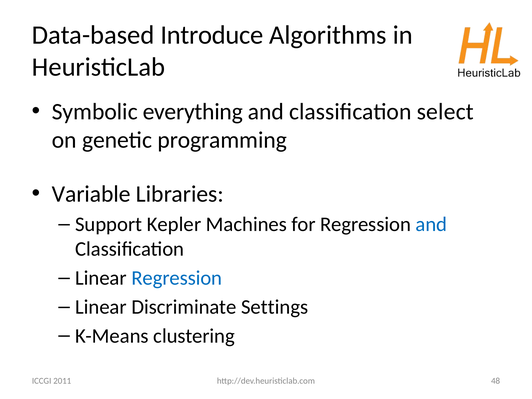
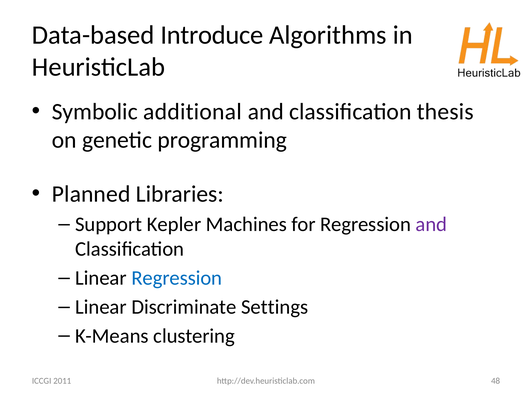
everything: everything -> additional (193, 112)
select: select -> thesis (445, 112)
Variable: Variable -> Planned (91, 194)
and colour: blue -> purple (431, 224)
